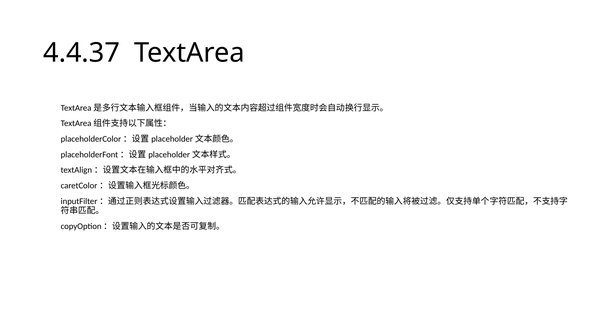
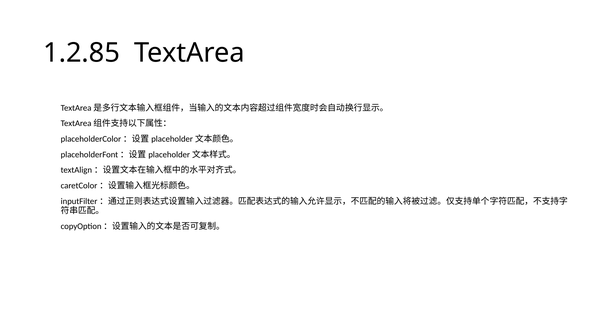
4.4.37: 4.4.37 -> 1.2.85 (82, 53)
